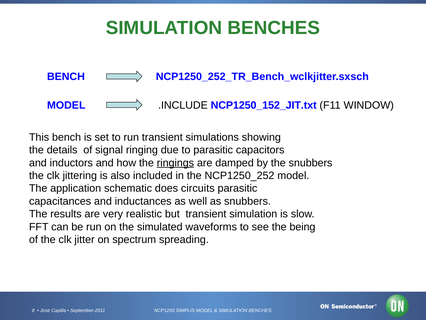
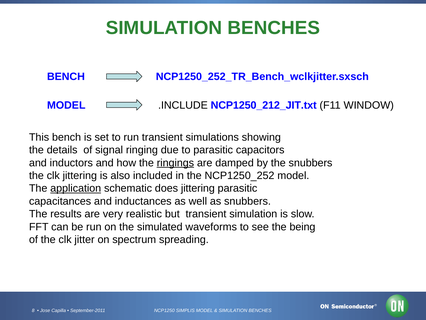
NCP1250_152_JIT.txt: NCP1250_152_JIT.txt -> NCP1250_212_JIT.txt (264, 105)
application underline: none -> present (76, 188)
does circuits: circuits -> jittering (198, 188)
